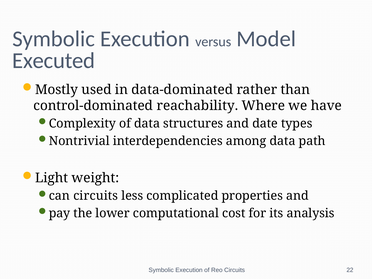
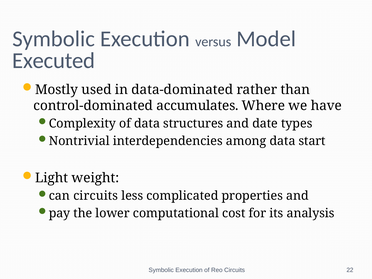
reachability: reachability -> accumulates (197, 106)
path: path -> start (312, 141)
